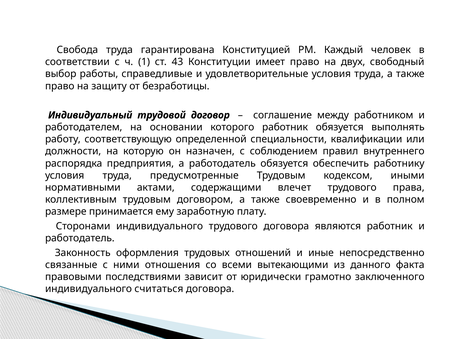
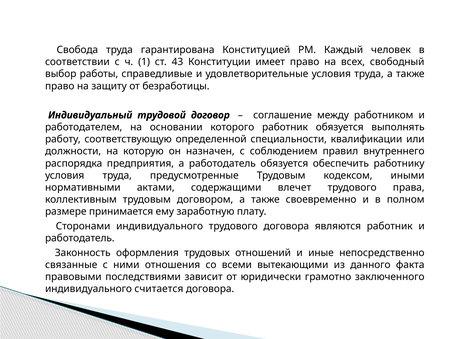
двух: двух -> всех (353, 62)
считаться: считаться -> считается (159, 289)
